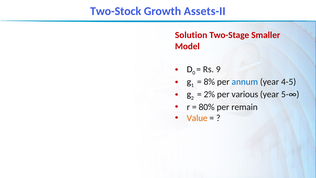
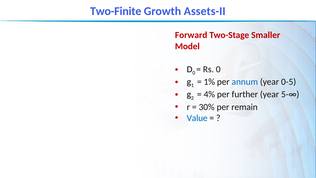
Two-Stock: Two-Stock -> Two-Finite (116, 11)
Solution: Solution -> Forward (191, 35)
Rs 9: 9 -> 0 (218, 69)
8%: 8% -> 1% (209, 82)
4-5: 4-5 -> 0-5 (289, 82)
2%: 2% -> 4% (209, 94)
various: various -> further (245, 94)
80%: 80% -> 30% (207, 107)
Value colour: orange -> blue (197, 118)
